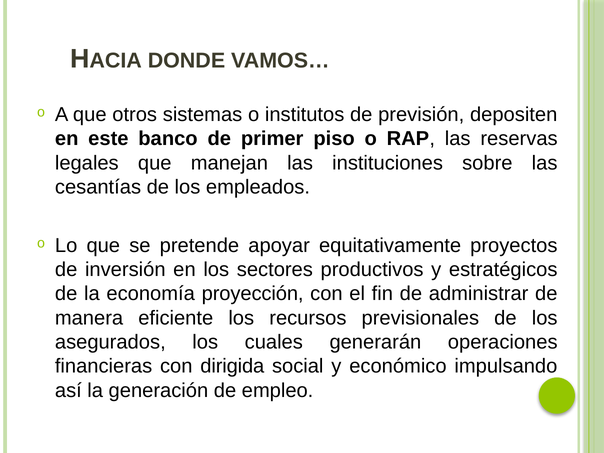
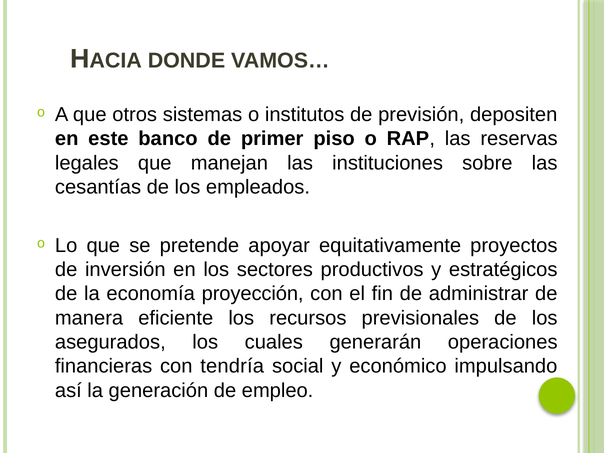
dirigida: dirigida -> tendría (232, 366)
